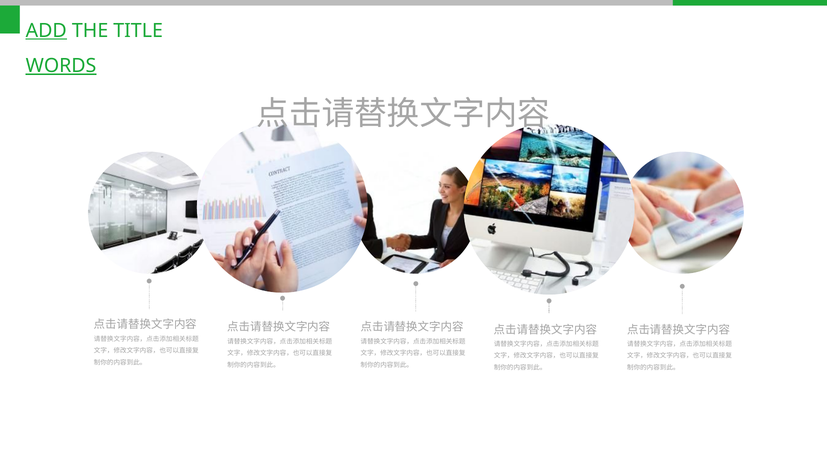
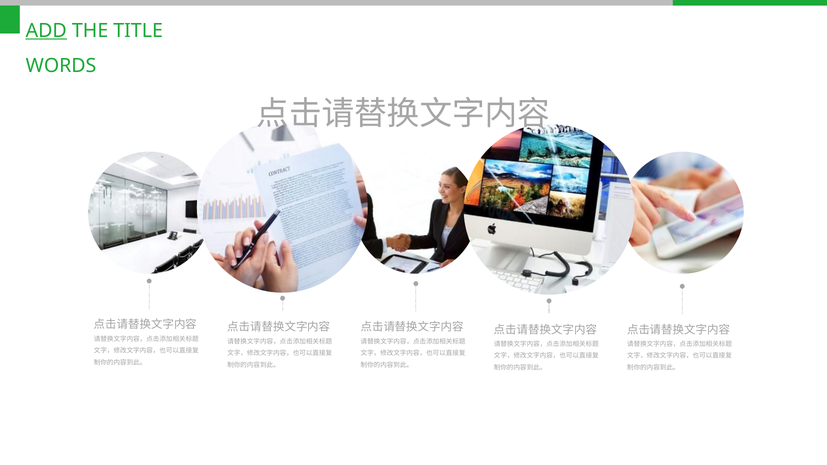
WORDS underline: present -> none (61, 66)
